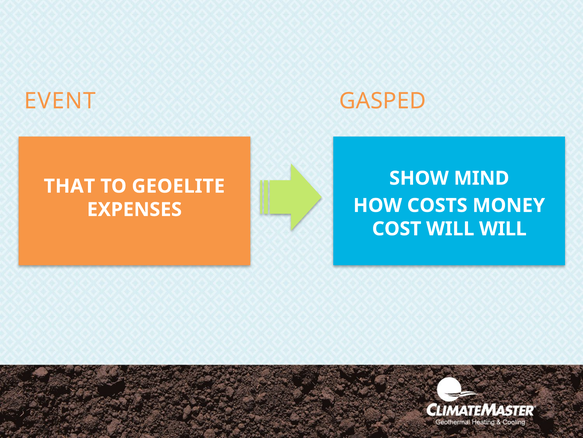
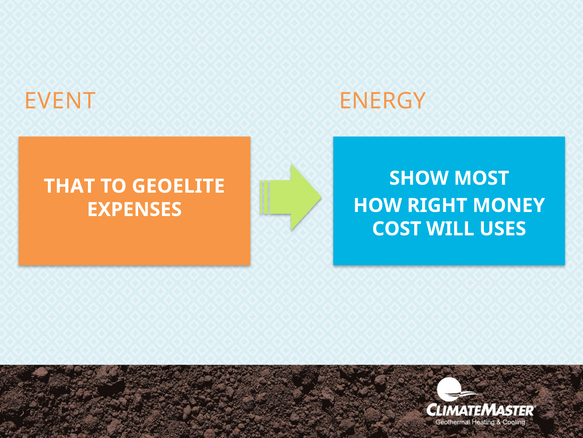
GASPED: GASPED -> ENERGY (383, 101)
MIND: MIND -> MOST (481, 178)
COSTS: COSTS -> RIGHT (437, 205)
WILL WILL: WILL -> USES (503, 228)
